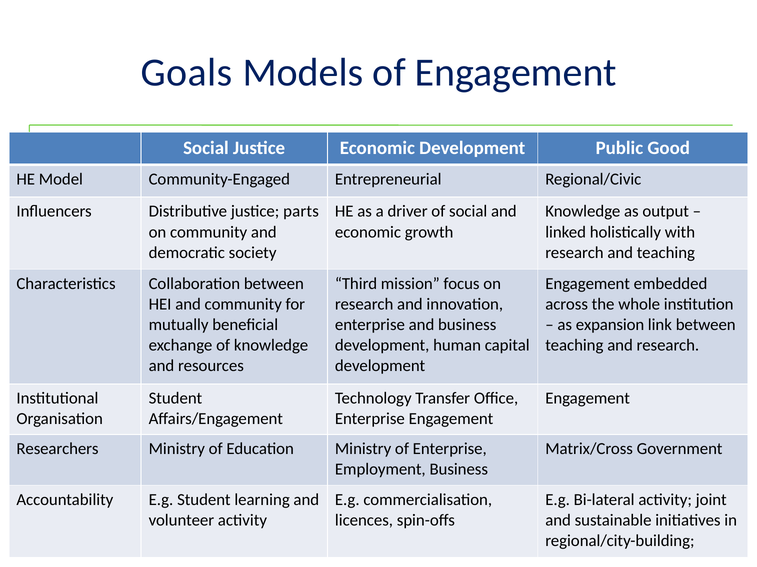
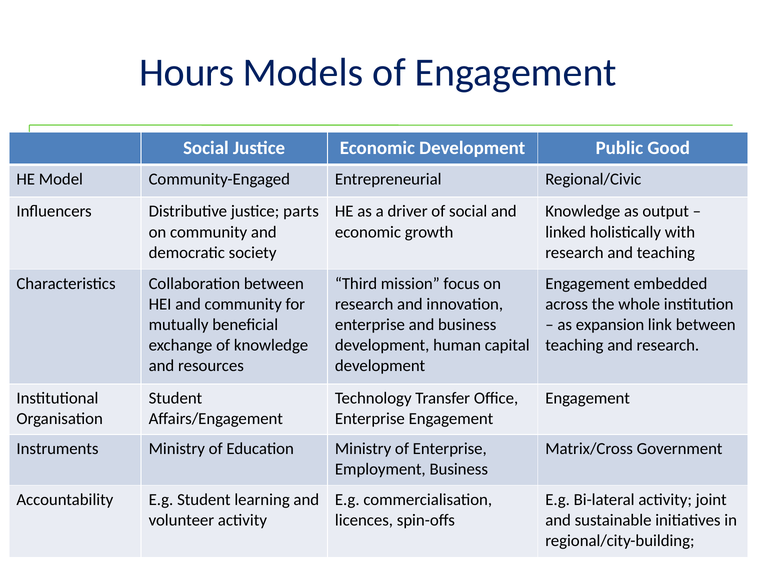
Goals: Goals -> Hours (187, 73)
Researchers: Researchers -> Instruments (57, 449)
